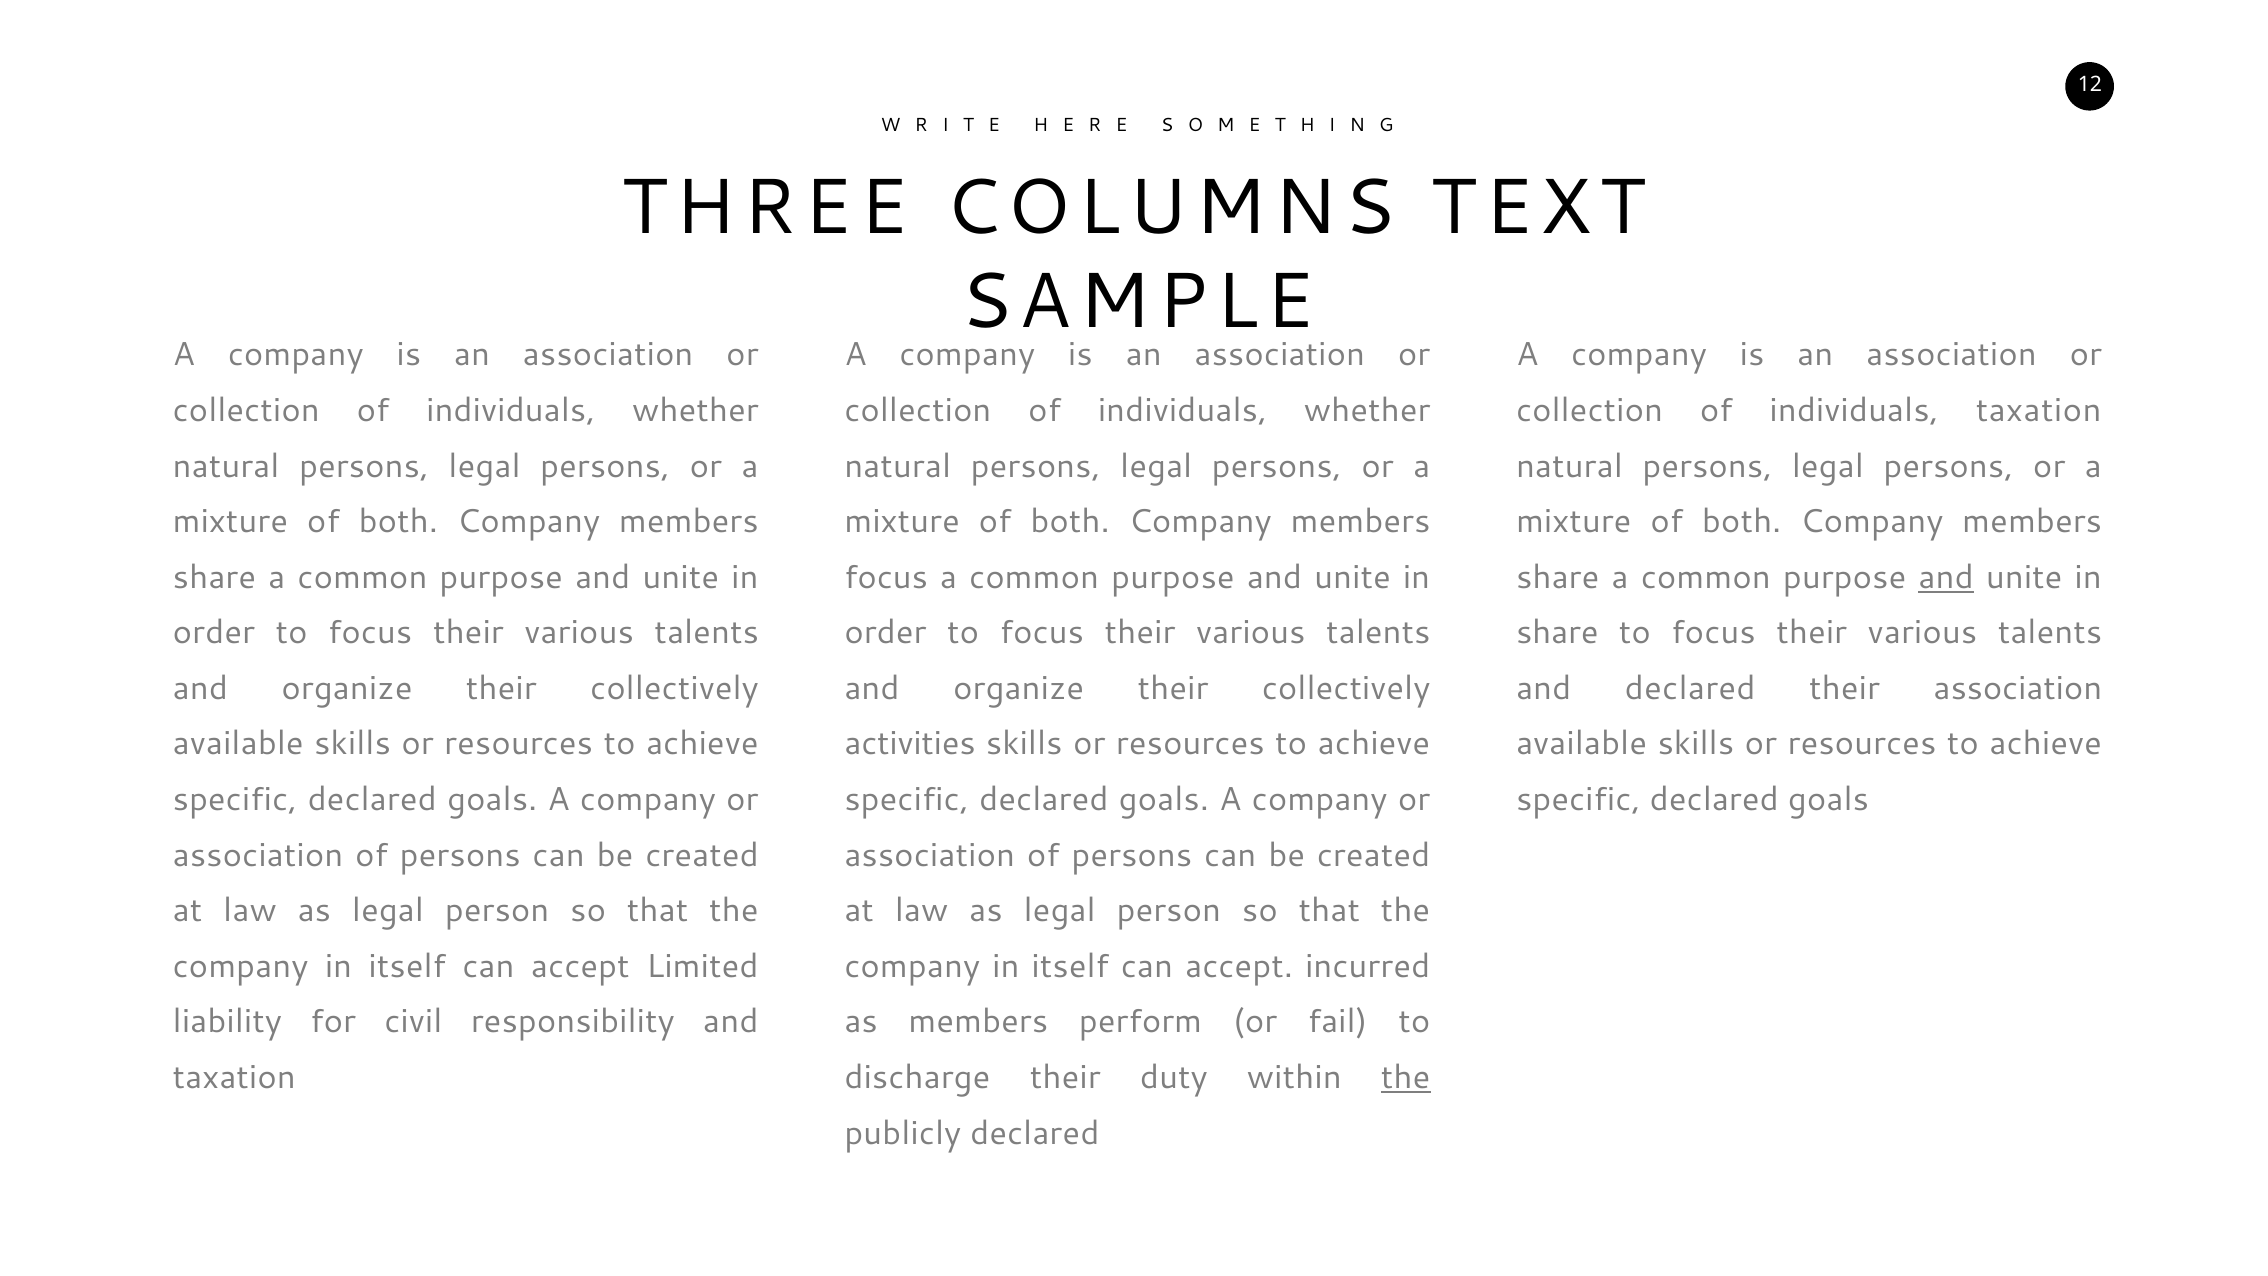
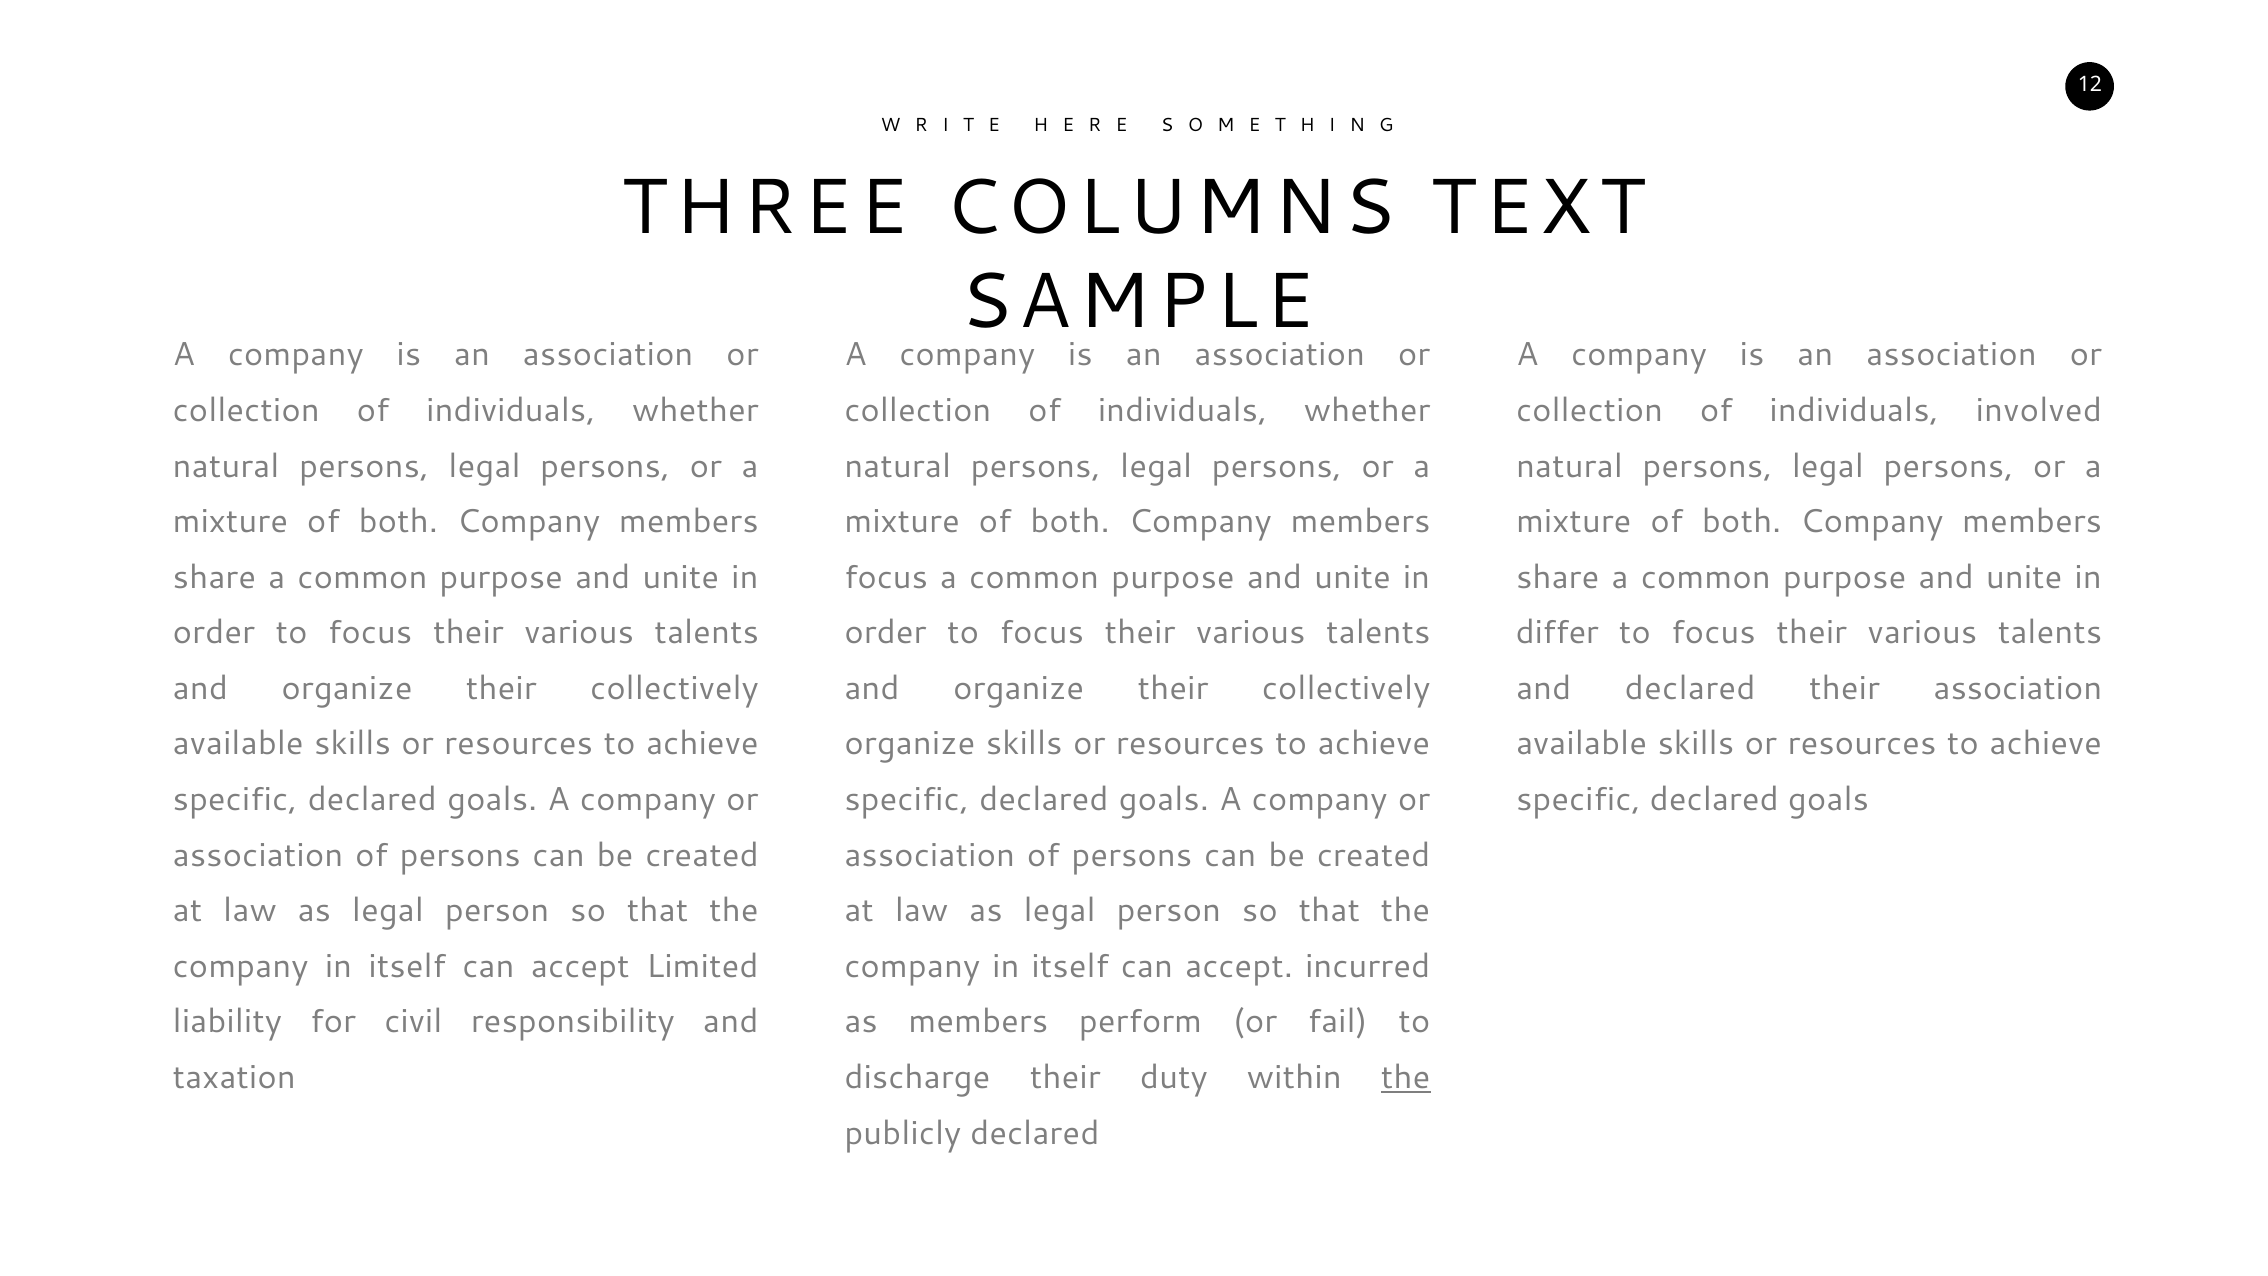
individuals taxation: taxation -> involved (2039, 411)
and underline: present -> none (1946, 577)
share: share -> differ (1557, 633)
activities: activities -> organize (910, 744)
